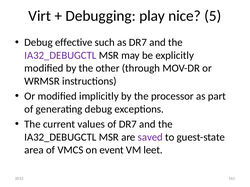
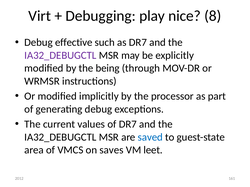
5: 5 -> 8 (213, 16)
other: other -> being (108, 68)
saved colour: purple -> blue (150, 137)
event: event -> saves (112, 150)
